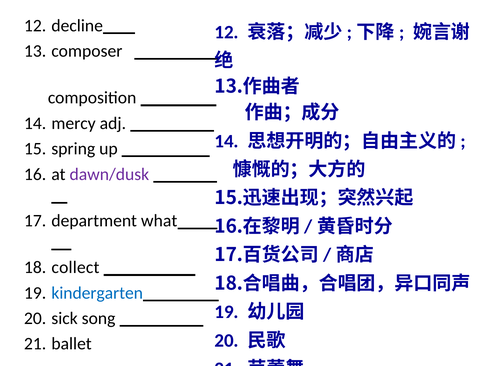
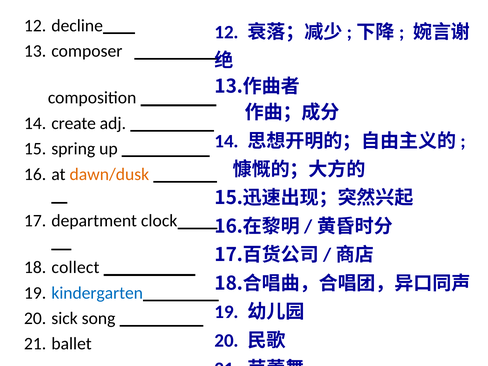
mercy: mercy -> create (74, 123)
dawn/dusk colour: purple -> orange (109, 174)
what: what -> clock (159, 221)
